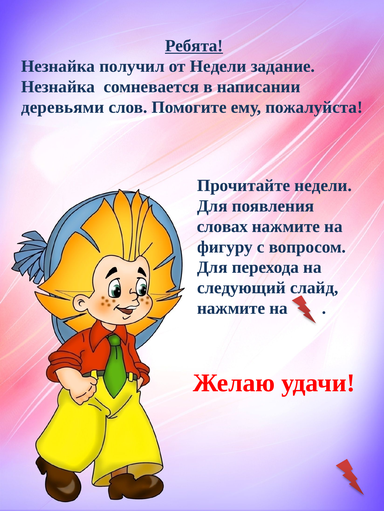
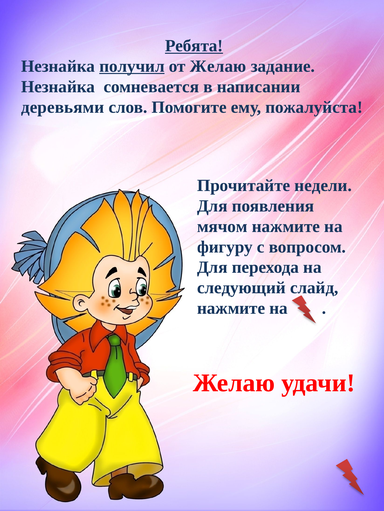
получил underline: none -> present (132, 66)
от Недели: Недели -> Желаю (218, 66)
словах: словах -> мячом (222, 227)
